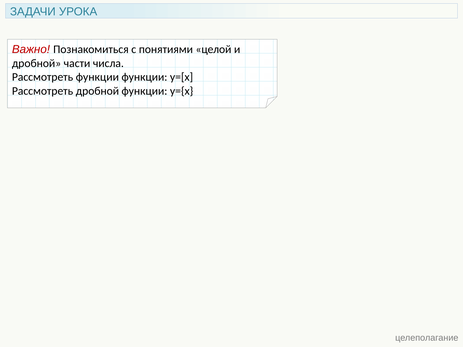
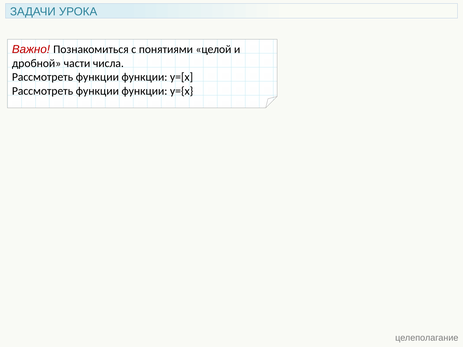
дробной: дробной -> функции (97, 91)
